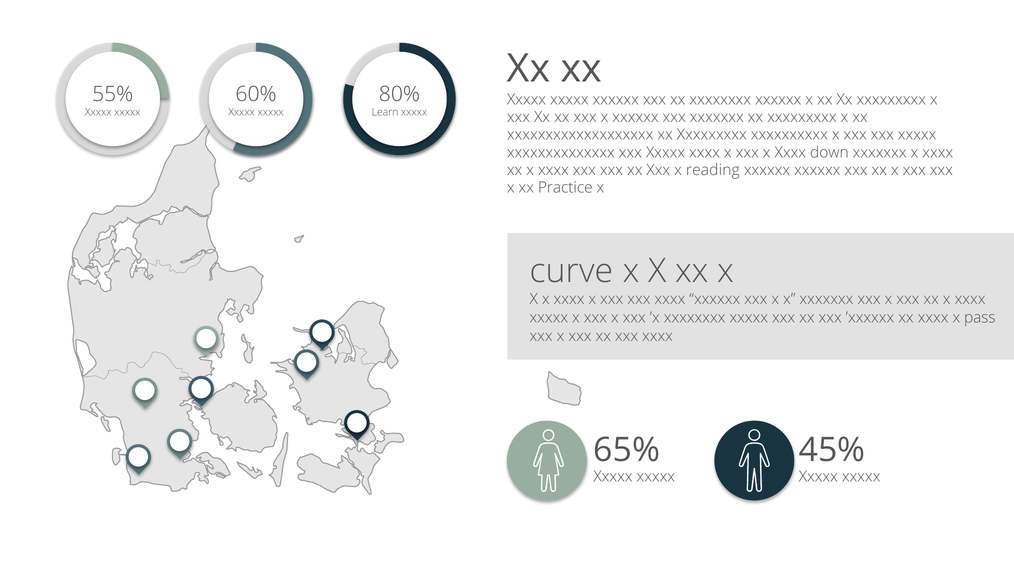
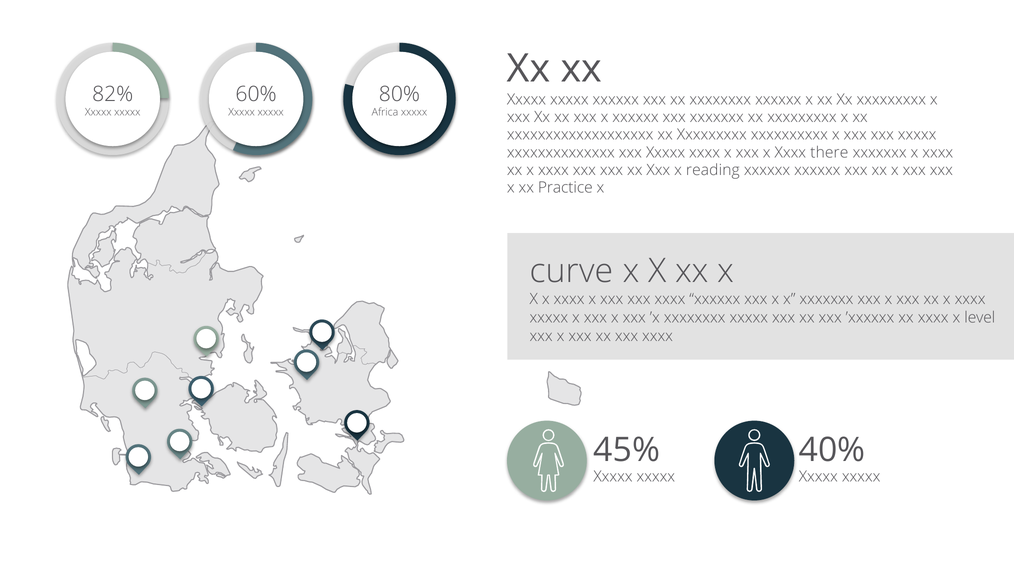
55%: 55% -> 82% (113, 94)
Learn: Learn -> Africa (385, 112)
down: down -> there (829, 153)
pass: pass -> level (980, 318)
65%: 65% -> 45% (627, 451)
45%: 45% -> 40% (832, 451)
